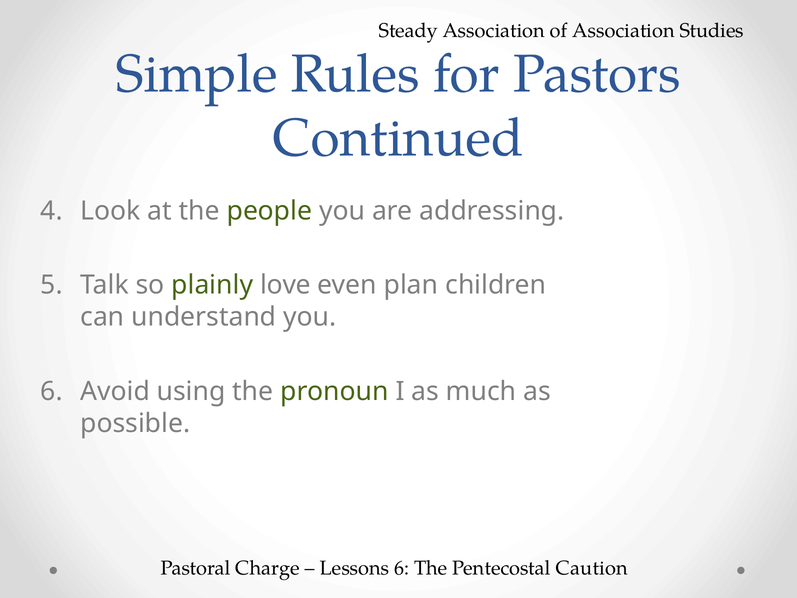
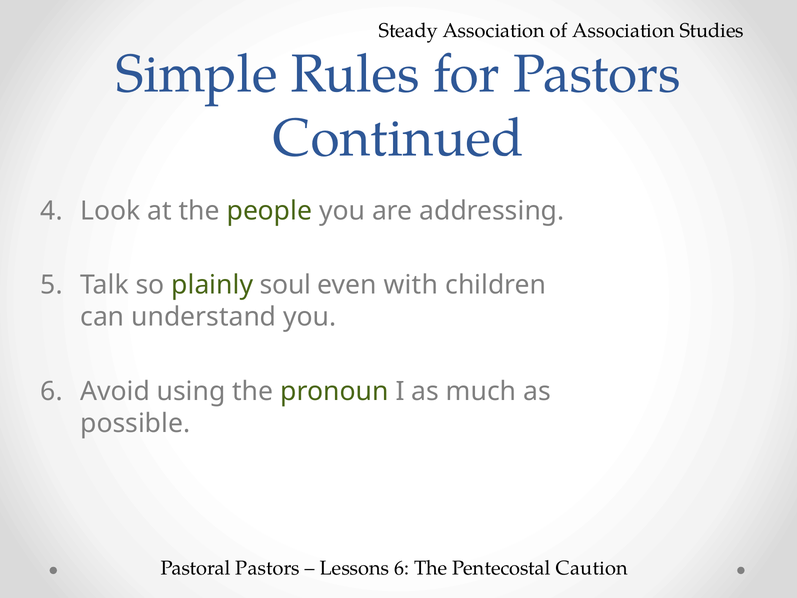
love: love -> soul (285, 285)
plan: plan -> with (411, 285)
Pastoral Charge: Charge -> Pastors (268, 568)
